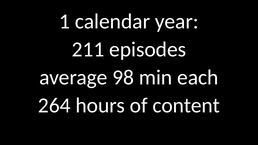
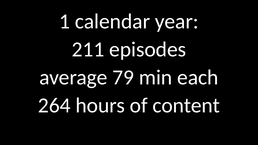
98: 98 -> 79 (123, 77)
